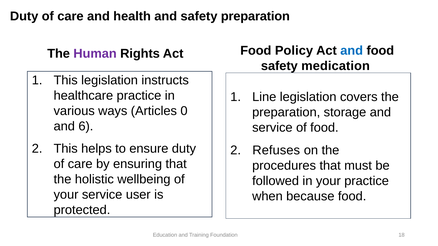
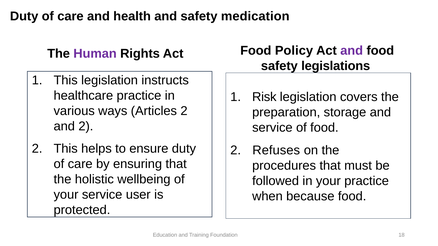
safety preparation: preparation -> medication (255, 16)
and colour: blue -> purple (352, 51)
medication: medication -> legislations (336, 66)
Line: Line -> Risk (264, 97)
Articles 0: 0 -> 2 (184, 111)
and 6: 6 -> 2 (86, 126)
